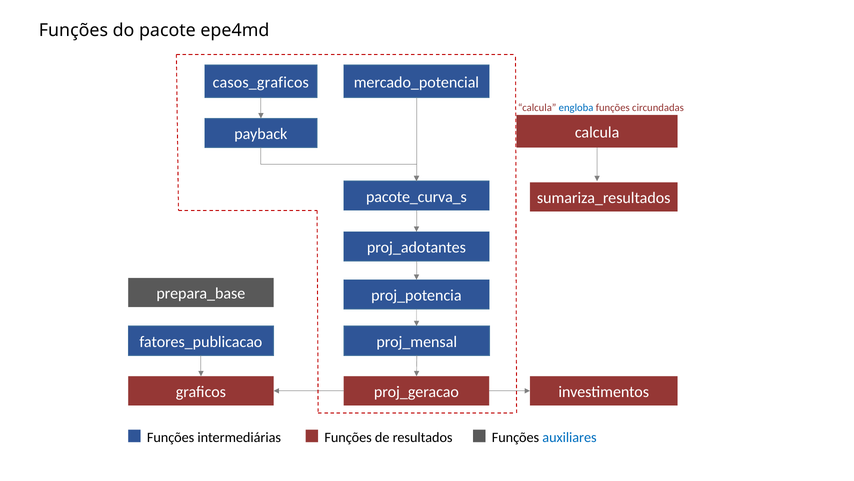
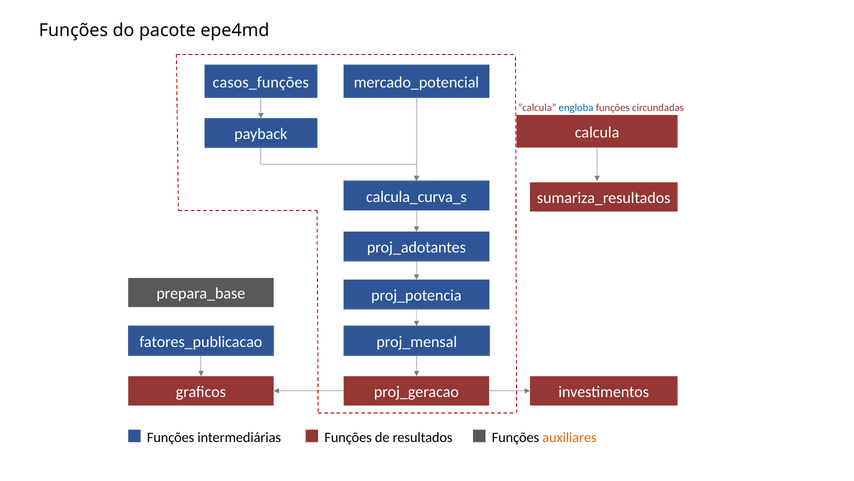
casos_graficos: casos_graficos -> casos_funções (261, 82)
pacote_curva_s: pacote_curva_s -> calcula_curva_s (416, 197)
auxiliares colour: blue -> orange (569, 437)
